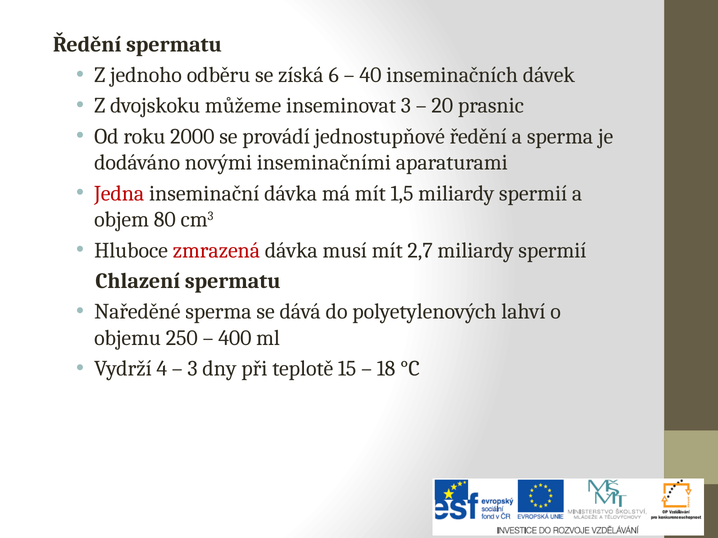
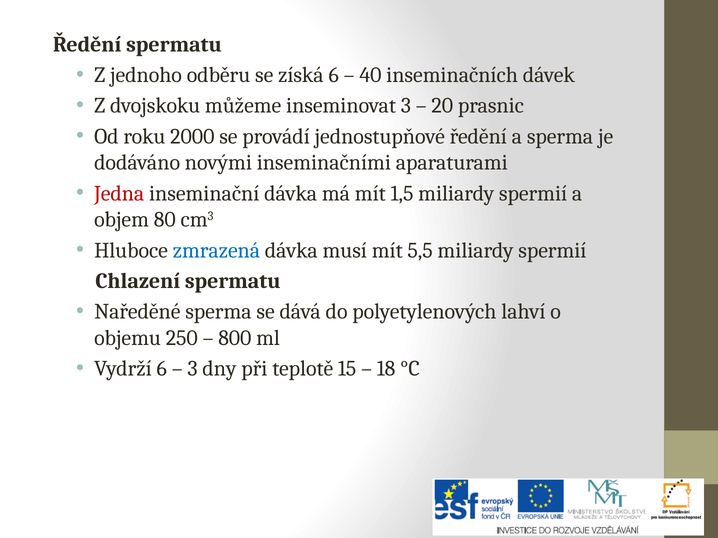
zmrazená colour: red -> blue (216, 251)
2,7: 2,7 -> 5,5 (420, 251)
400: 400 -> 800 (235, 338)
Vydrží 4: 4 -> 6 (162, 369)
